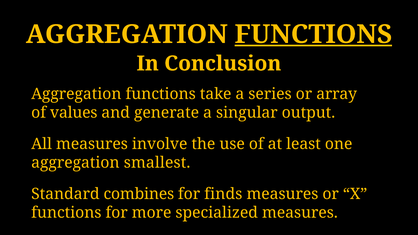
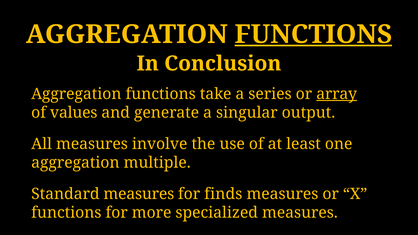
array underline: none -> present (337, 94)
smallest: smallest -> multiple (157, 163)
Standard combines: combines -> measures (139, 194)
